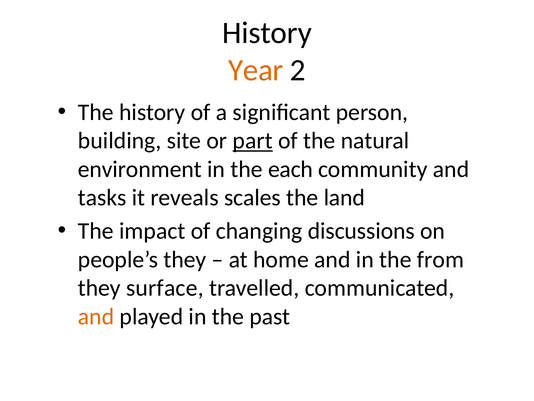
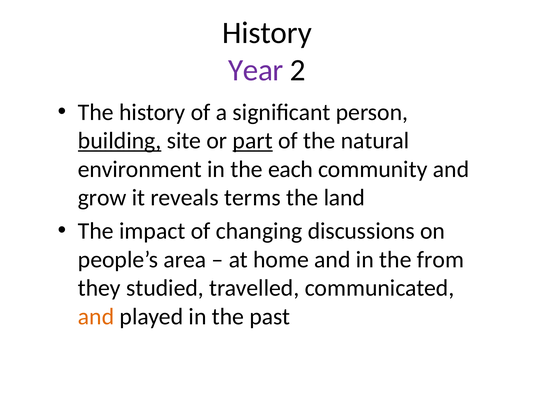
Year colour: orange -> purple (256, 70)
building underline: none -> present (120, 141)
tasks: tasks -> grow (102, 197)
scales: scales -> terms (252, 197)
people’s they: they -> area (185, 259)
surface: surface -> studied (165, 288)
